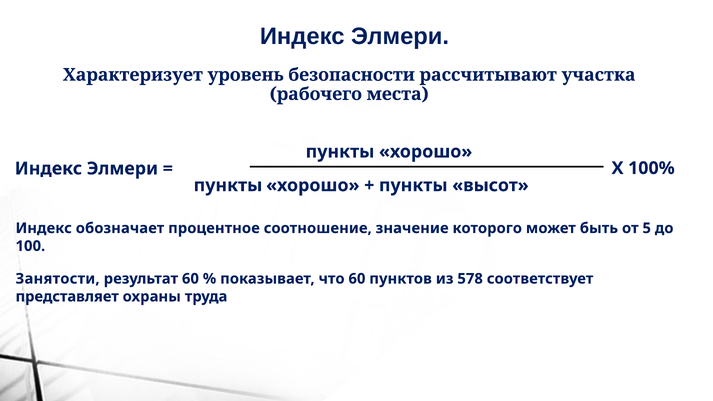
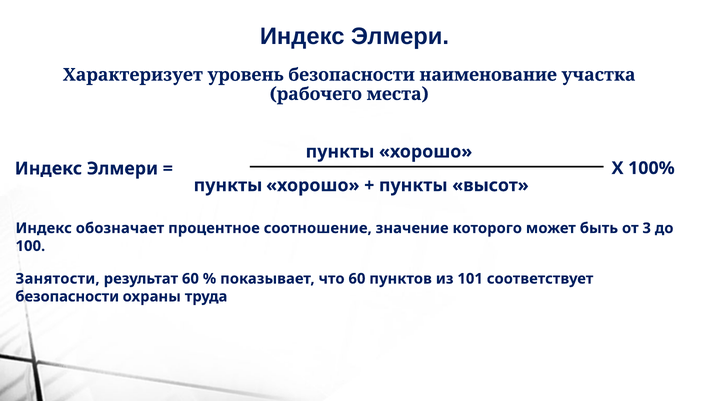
рассчитывают: рассчитывают -> наименование (488, 75)
5: 5 -> 3 (647, 228)
578: 578 -> 101 (470, 279)
представляет: представляет -> безопасности (67, 297)
